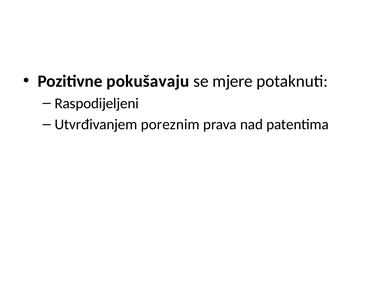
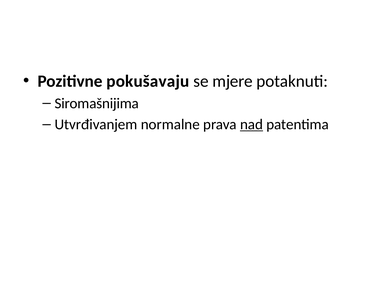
Raspodijeljeni: Raspodijeljeni -> Siromašnijima (97, 103)
poreznim: poreznim -> normalne (170, 124)
nad underline: none -> present (251, 124)
